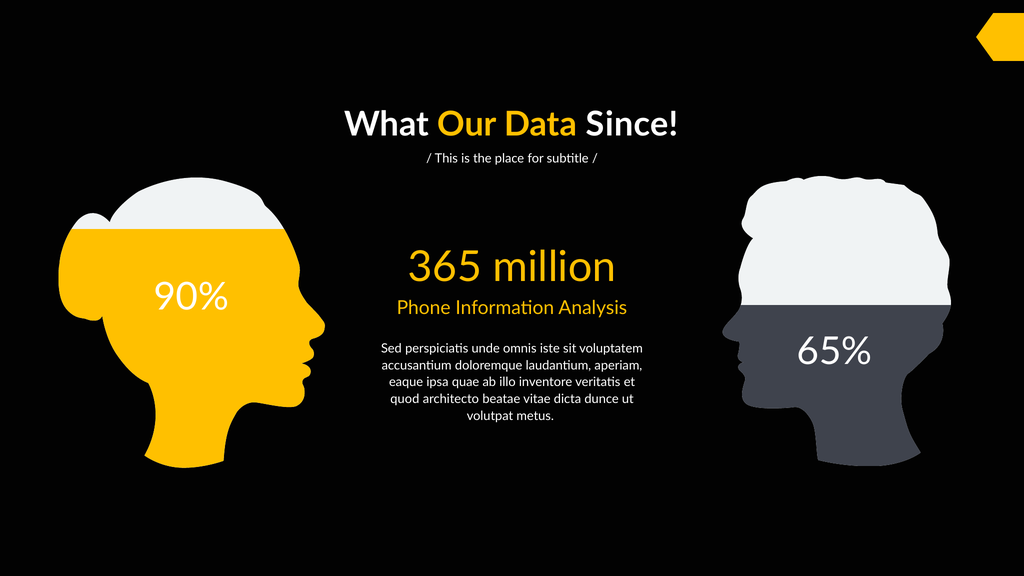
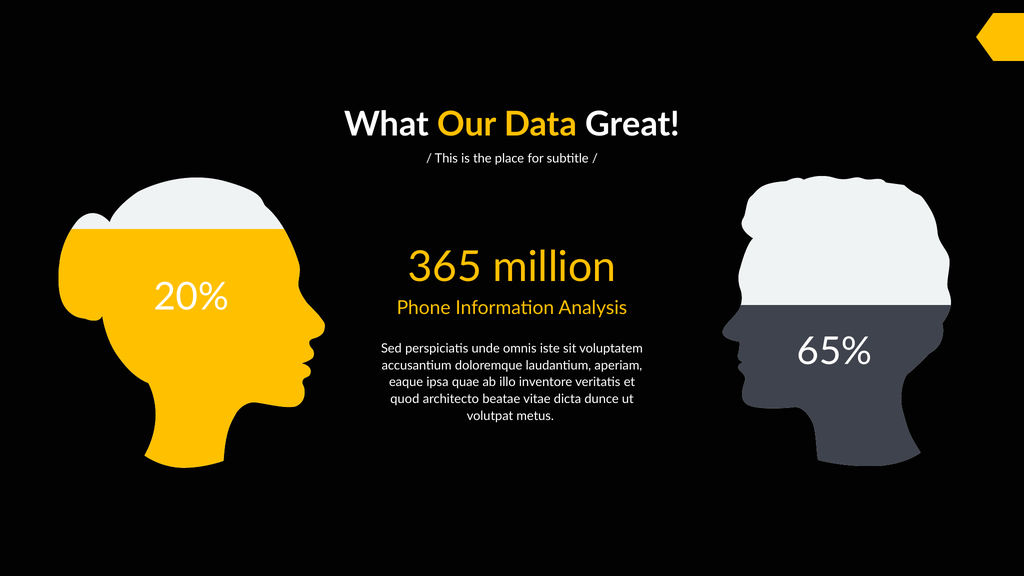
Since: Since -> Great (633, 124)
90%: 90% -> 20% (191, 297)
